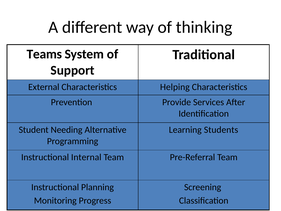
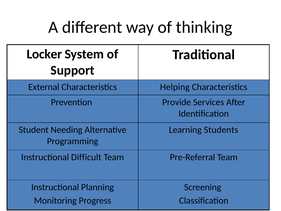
Teams: Teams -> Locker (44, 54)
Internal: Internal -> Difficult (86, 157)
